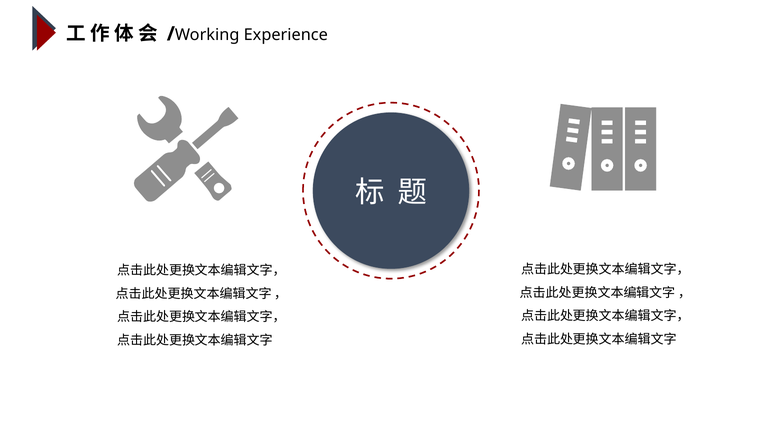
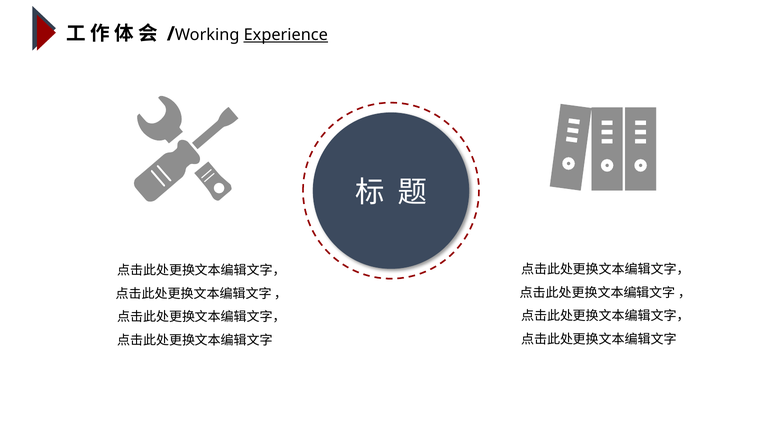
Experience underline: none -> present (286, 35)
